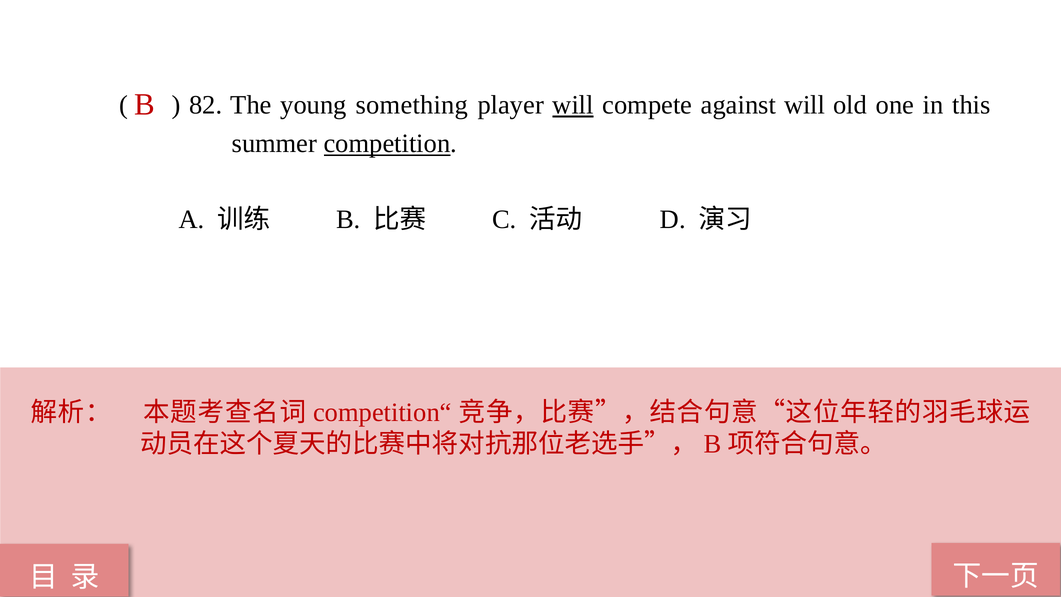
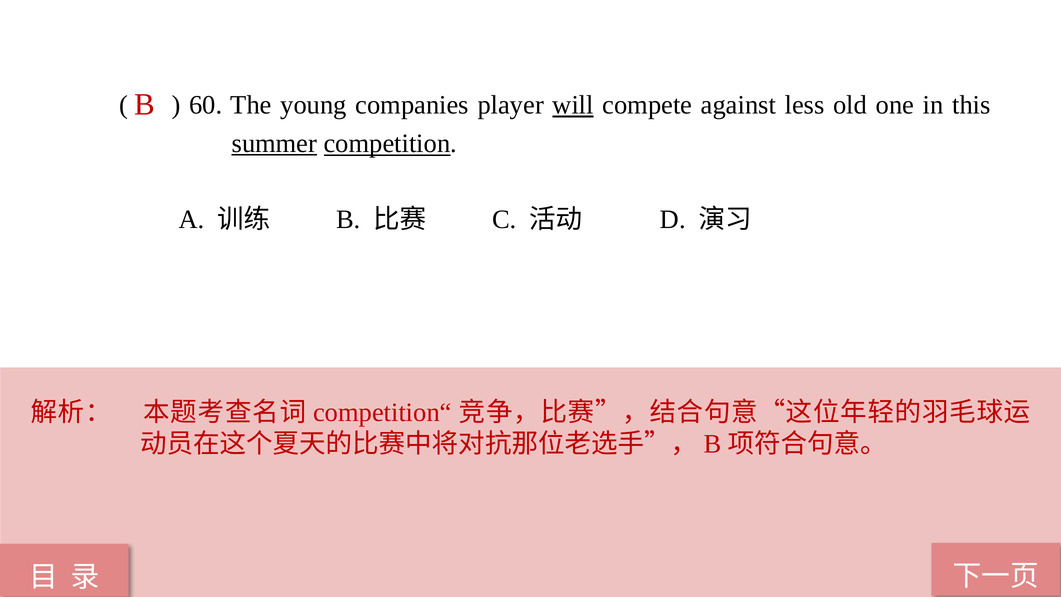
82: 82 -> 60 (206, 105)
something: something -> companies (412, 105)
against will: will -> less (805, 105)
summer underline: none -> present (274, 143)
